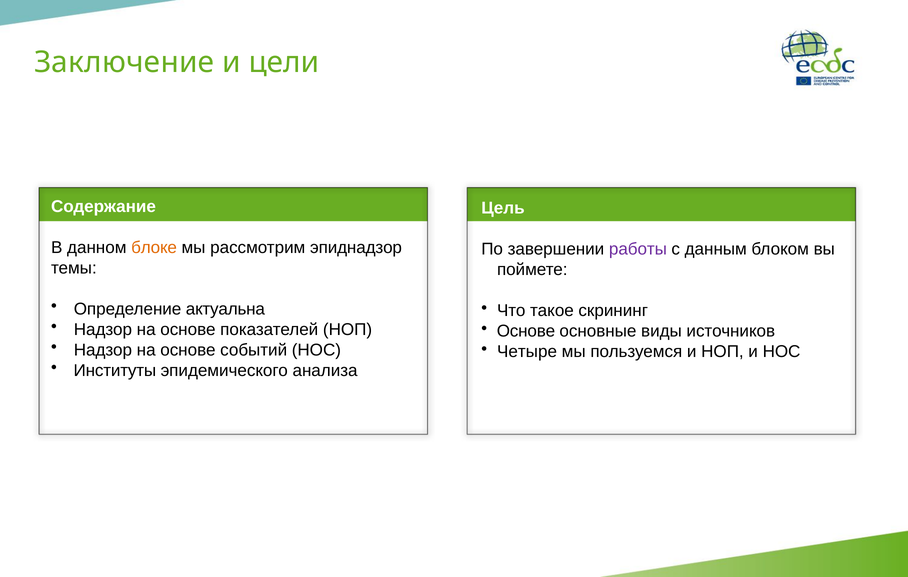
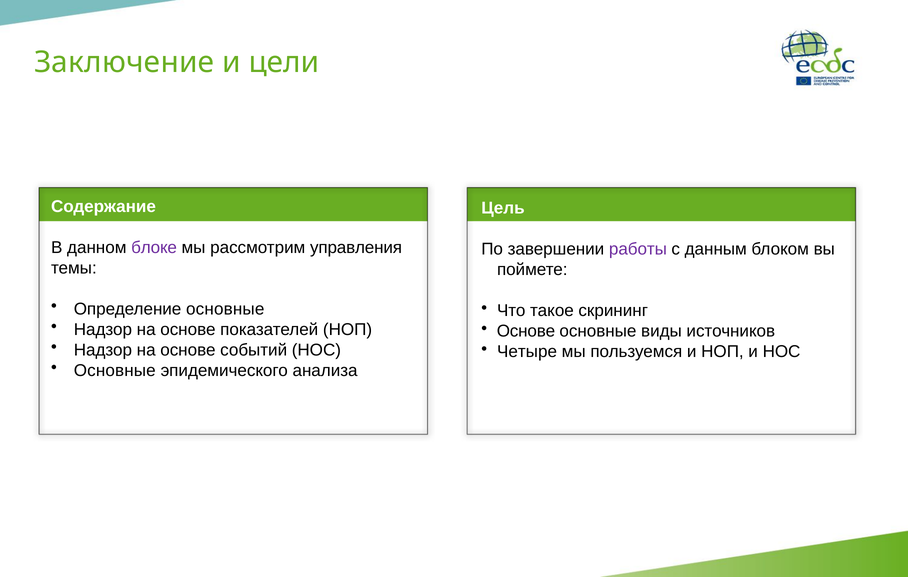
блоке colour: orange -> purple (154, 247)
эпиднадзор: эпиднадзор -> управления (356, 247)
Определение актуальна: актуальна -> основные (225, 309)
Институты: Институты -> Основные (115, 370)
